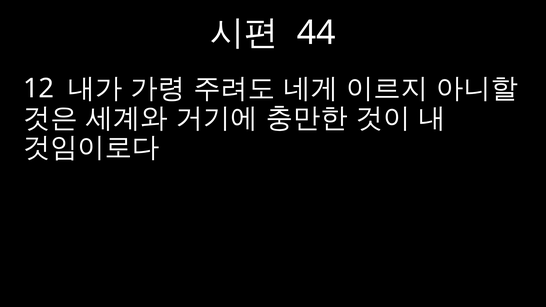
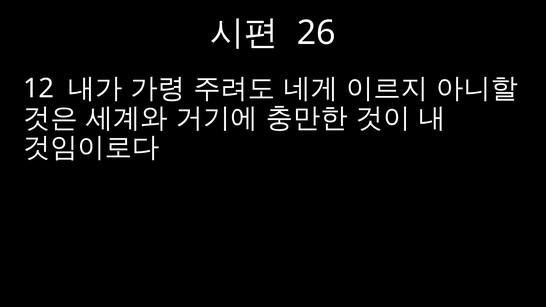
44: 44 -> 26 (316, 33)
